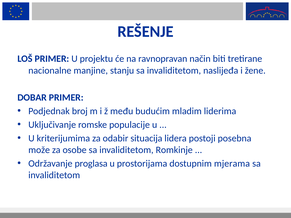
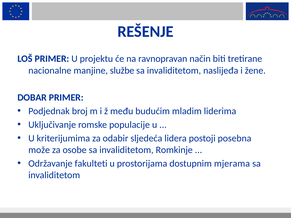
stanju: stanju -> službe (122, 70)
situacija: situacija -> sljedeća (146, 138)
proglasa: proglasa -> fakulteti (91, 164)
